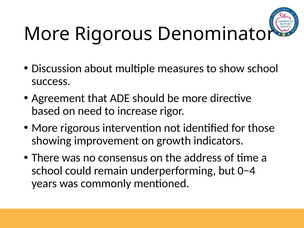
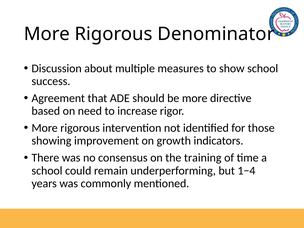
address: address -> training (203, 158)
0−4: 0−4 -> 1−4 (246, 171)
